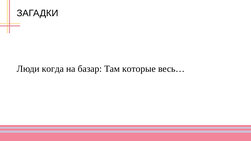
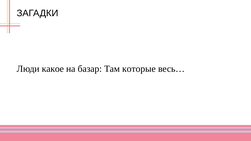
когда: когда -> какое (53, 69)
